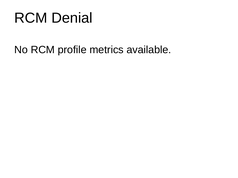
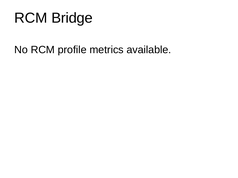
Denial: Denial -> Bridge (72, 18)
